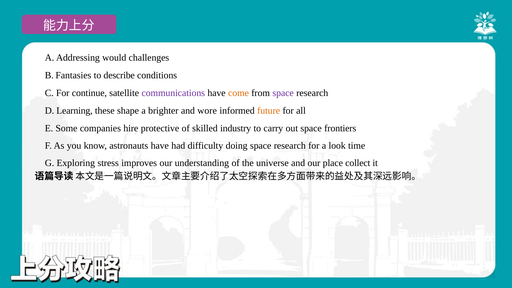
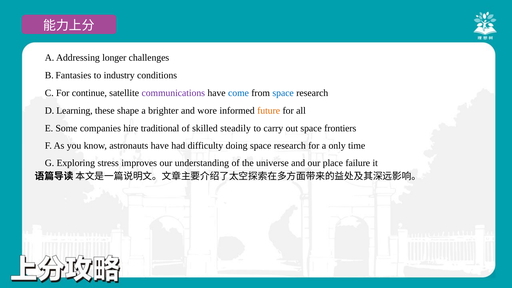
would: would -> longer (114, 58)
describe: describe -> industry (119, 75)
come colour: orange -> blue (239, 93)
space colour: purple -> blue (283, 93)
protective: protective -> traditional (160, 128)
industry: industry -> steadily (236, 128)
look: look -> only (337, 146)
collect: collect -> failure (358, 163)
